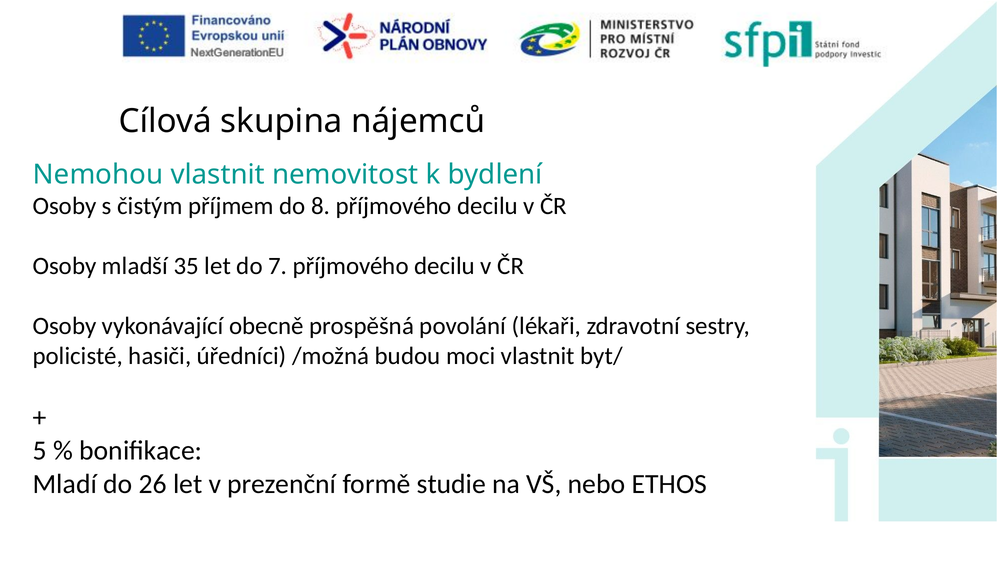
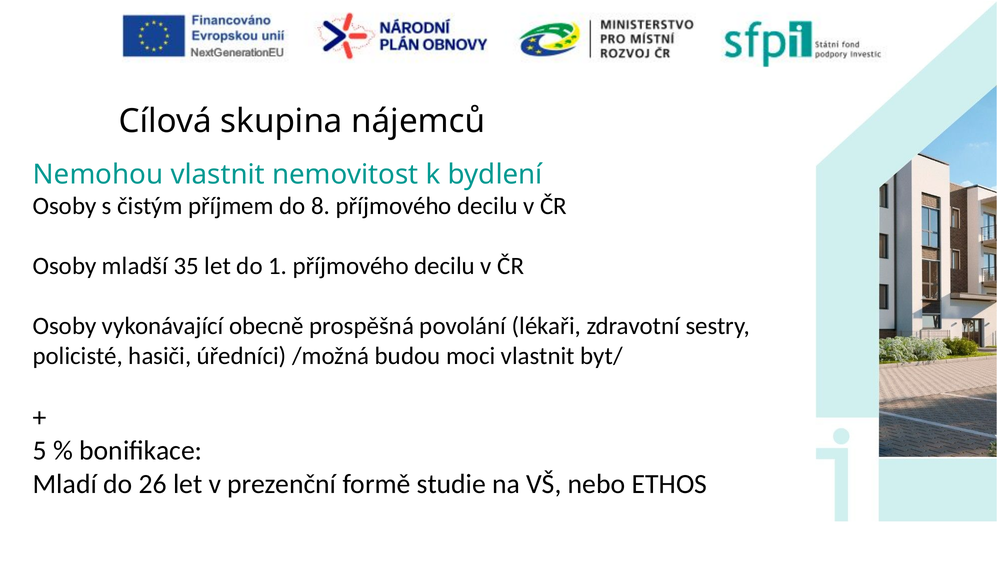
7: 7 -> 1 (278, 266)
